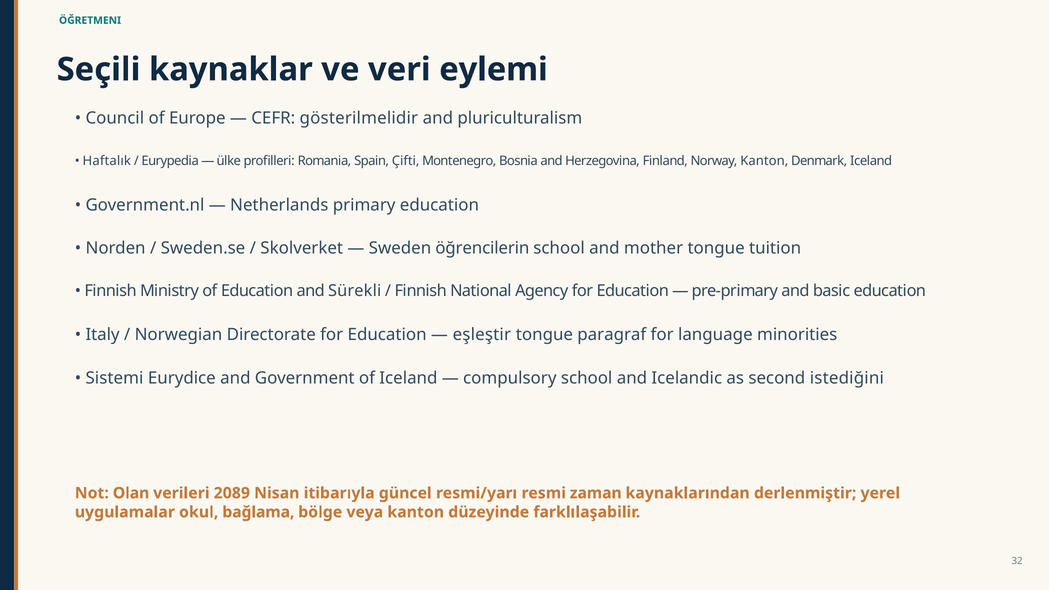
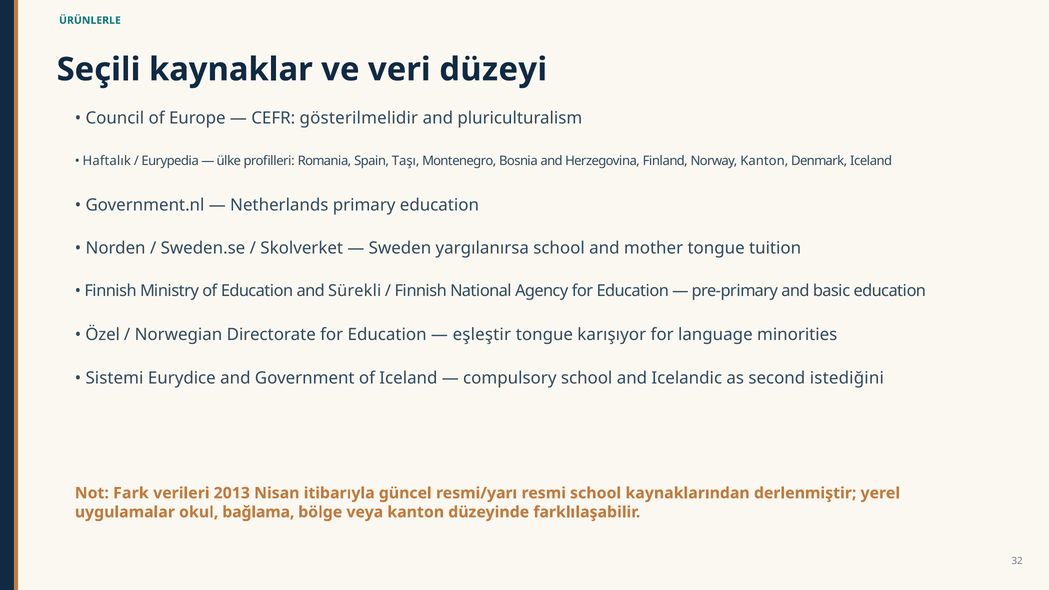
ÖĞRETMENI: ÖĞRETMENI -> ÜRÜNLERLE (90, 20)
eylemi: eylemi -> düzeyi (493, 70)
Çifti: Çifti -> Taşı (406, 161)
öğrencilerin: öğrencilerin -> yargılanırsa (482, 248)
Italy: Italy -> Özel (103, 335)
paragraf: paragraf -> karışıyor (612, 335)
Olan: Olan -> Fark (131, 493)
2089: 2089 -> 2013 (232, 493)
resmi zaman: zaman -> school (596, 493)
